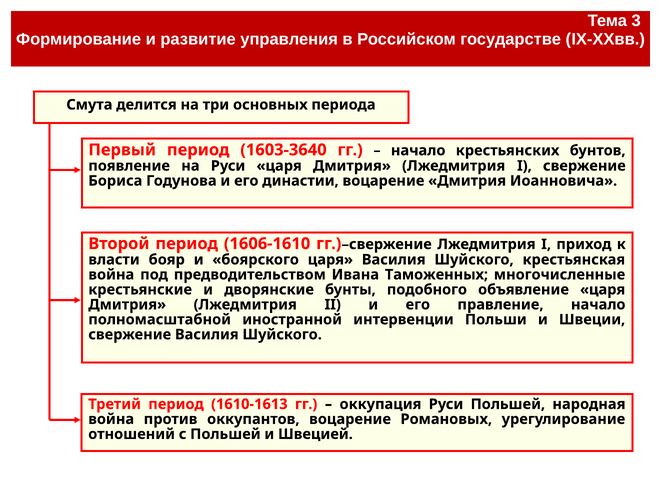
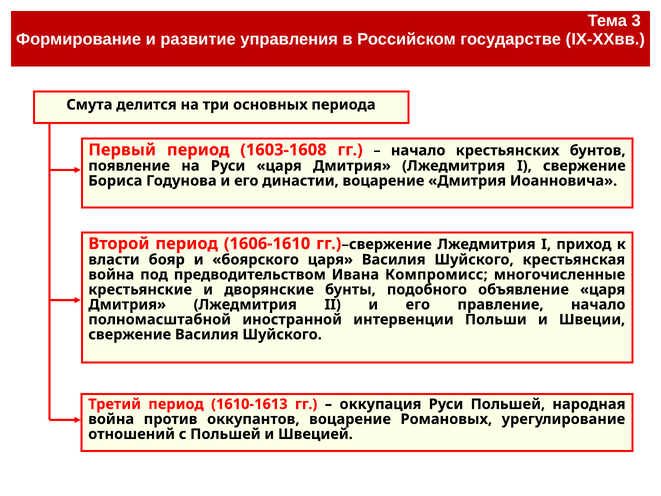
1603-3640: 1603-3640 -> 1603-1608 (283, 150)
Таможенных: Таможенных -> Компромисс (436, 274)
